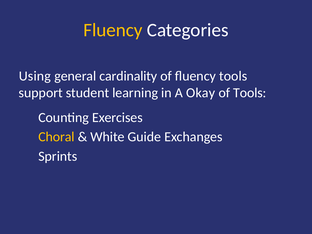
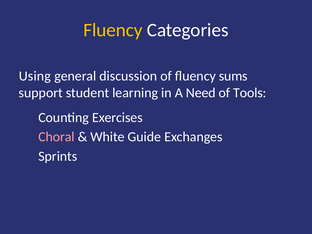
cardinality: cardinality -> discussion (128, 76)
fluency tools: tools -> sums (233, 76)
Okay: Okay -> Need (201, 93)
Choral colour: yellow -> pink (56, 137)
